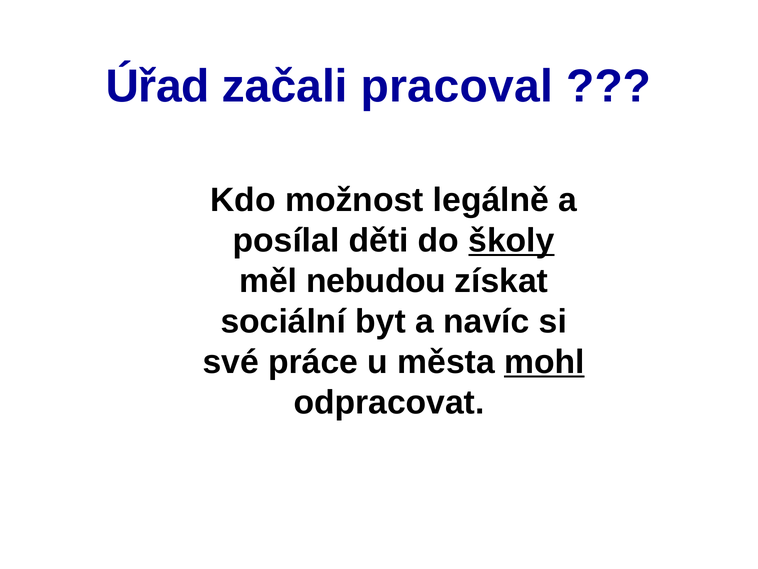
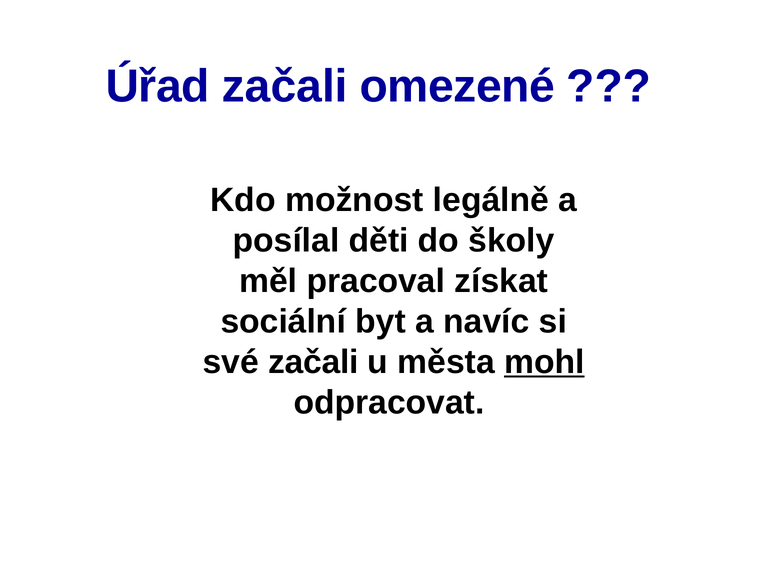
pracoval: pracoval -> omezené (457, 86)
školy underline: present -> none (512, 240)
nebudou: nebudou -> pracoval (376, 281)
své práce: práce -> začali (313, 362)
